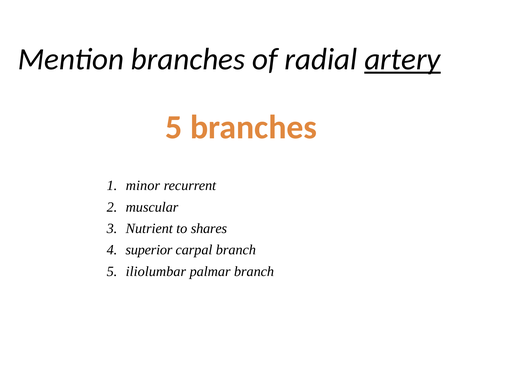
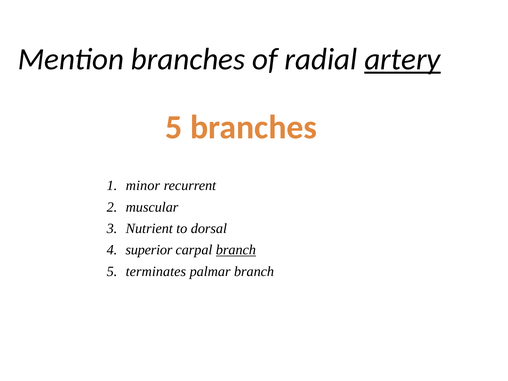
shares: shares -> dorsal (209, 228)
branch underline: none -> present (236, 250)
iliolumbar: iliolumbar -> terminates (156, 271)
